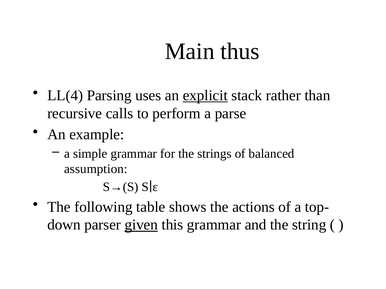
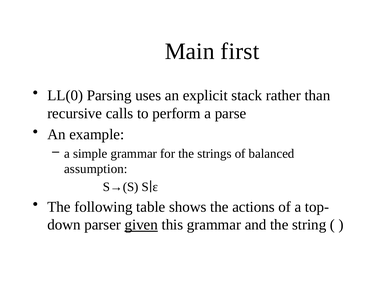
thus: thus -> first (240, 51)
LL(4: LL(4 -> LL(0 (65, 96)
explicit underline: present -> none (205, 96)
